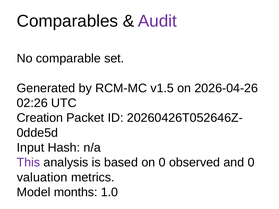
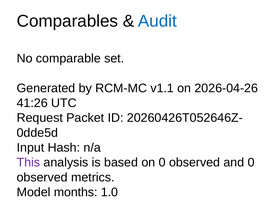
Audit colour: purple -> blue (157, 21)
v1.5: v1.5 -> v1.1 (162, 88)
02:26: 02:26 -> 41:26 (32, 103)
Creation: Creation -> Request (40, 118)
valuation: valuation -> observed (42, 178)
